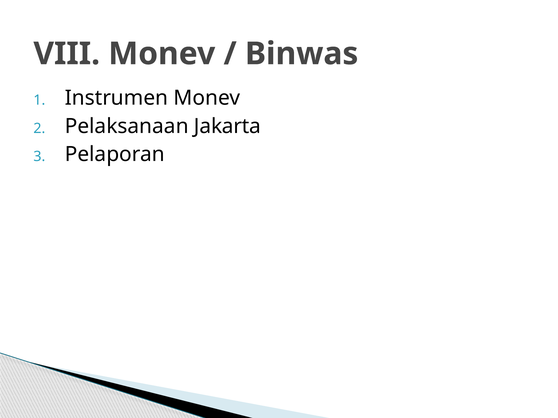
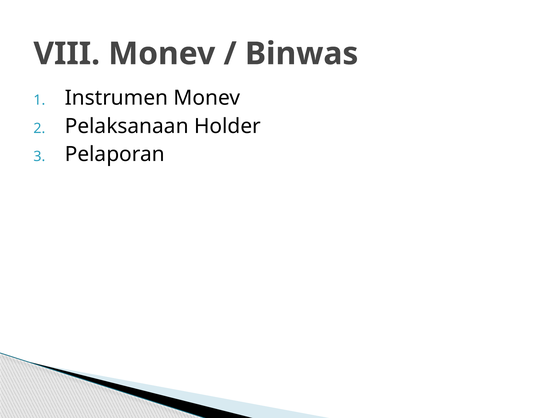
Jakarta: Jakarta -> Holder (227, 126)
